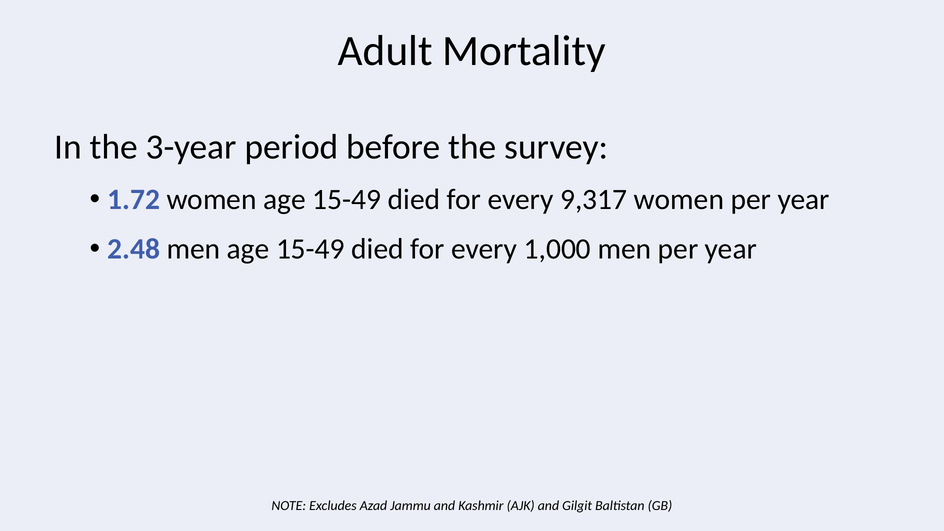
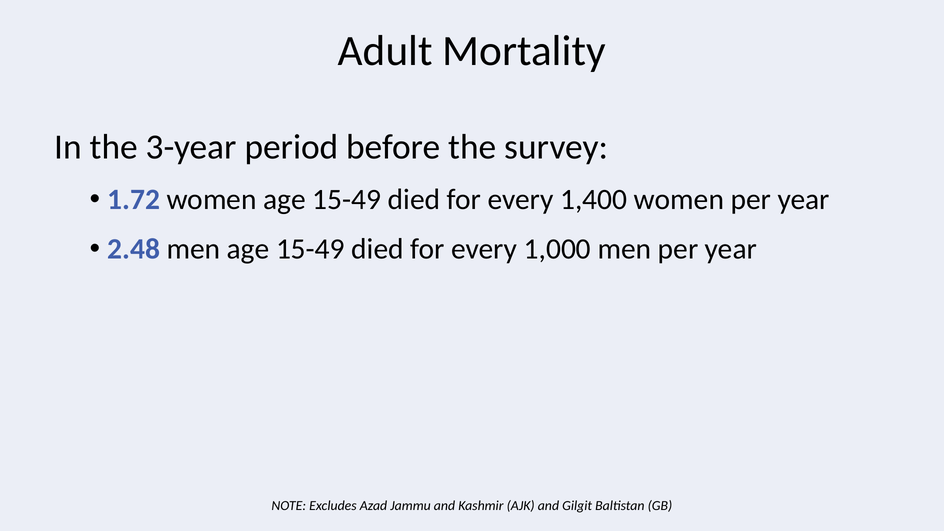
9,317: 9,317 -> 1,400 (594, 200)
